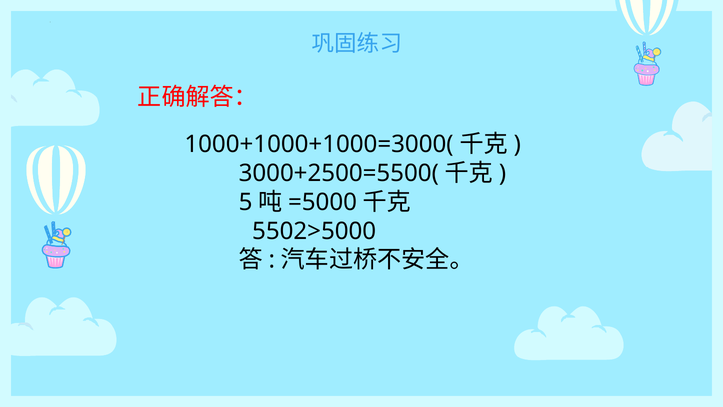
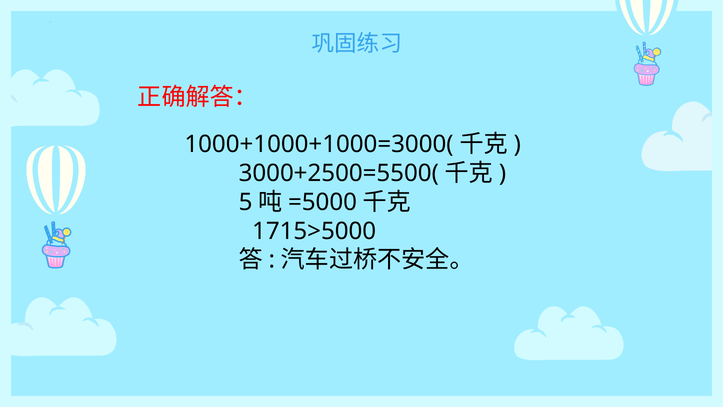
5502>5000: 5502>5000 -> 1715>5000 (314, 231)
